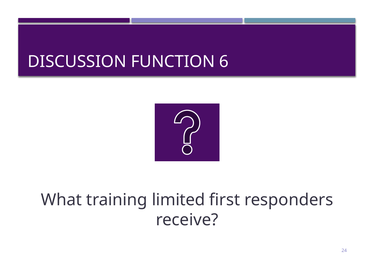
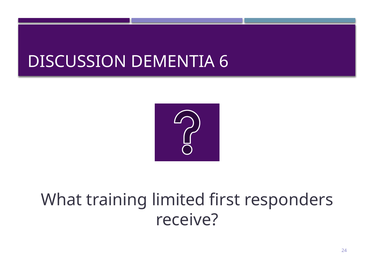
FUNCTION: FUNCTION -> DEMENTIA (173, 62)
